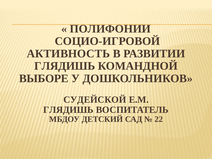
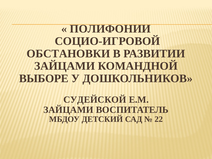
АКТИВНОСТЬ: АКТИВНОСТЬ -> ОБСТАНОВКИ (68, 54)
ГЛЯДИШЬ: ГЛЯДИШЬ -> ЗАЙЦАМИ (65, 66)
ГЛЯДИШЬ: ГЛЯДИШЬ -> ЗАЙЦАМИ (68, 110)
